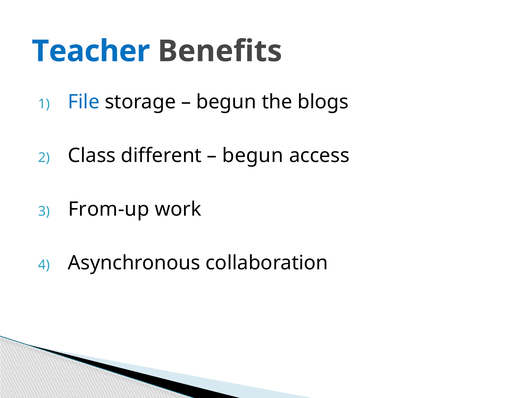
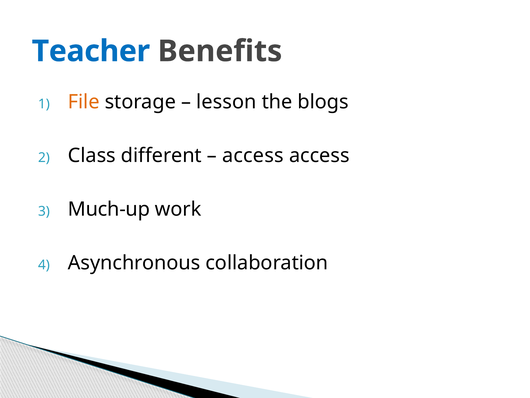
File colour: blue -> orange (84, 102)
begun: begun -> lesson (226, 102)
begun: begun -> access (253, 155)
From-up: From-up -> Much-up (109, 209)
